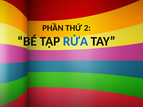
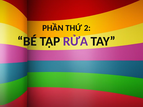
RỬA colour: blue -> purple (75, 41)
